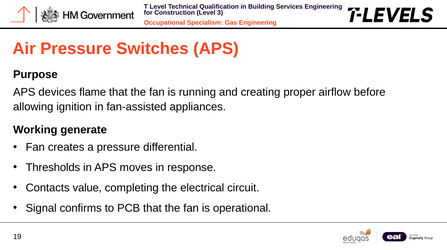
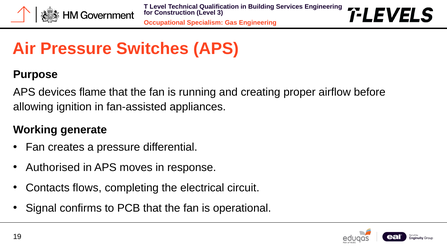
Thresholds: Thresholds -> Authorised (53, 167)
value: value -> flows (87, 188)
